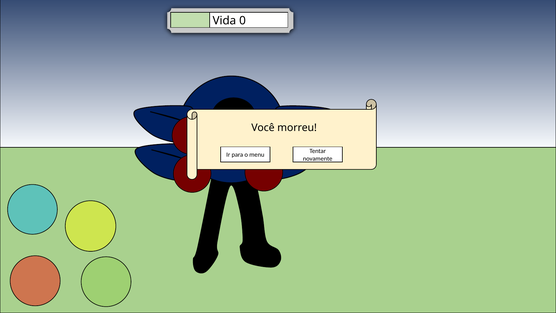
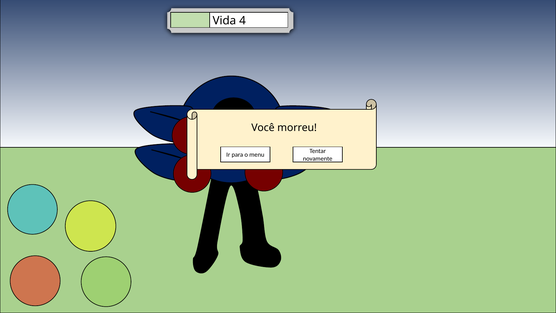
0: 0 -> 4 (243, 21)
